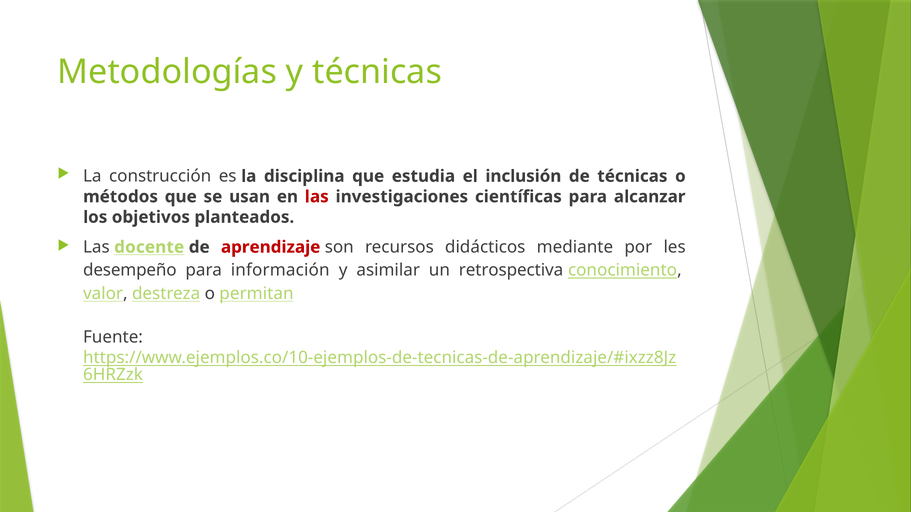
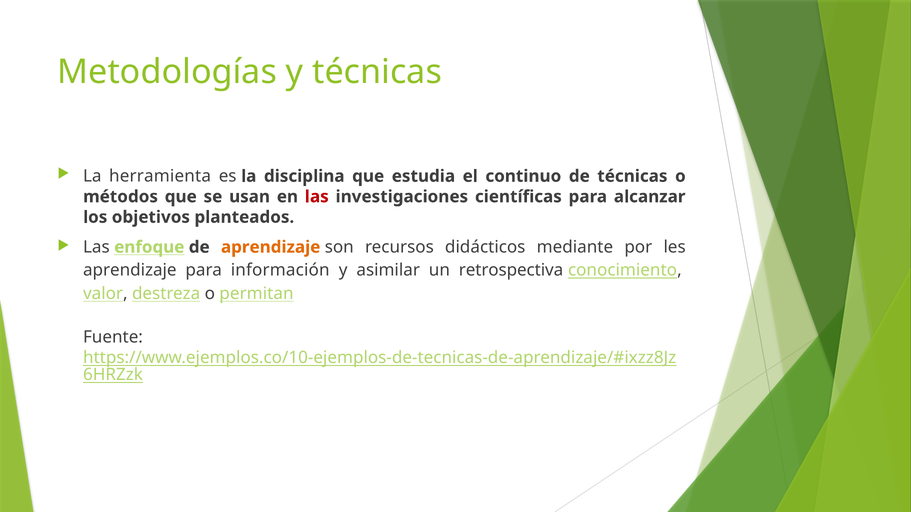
construcción: construcción -> herramienta (160, 176)
inclusión: inclusión -> continuo (523, 176)
docente: docente -> enfoque (149, 247)
aprendizaje colour: red -> orange (271, 247)
desempeño: desempeño -> aprendizaje (130, 271)
